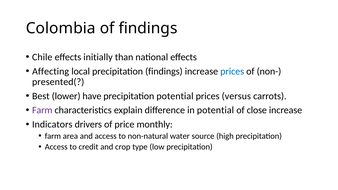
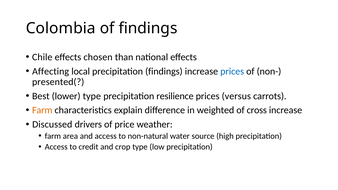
initially: initially -> chosen (98, 57)
lower have: have -> type (92, 96)
precipitation potential: potential -> resilience (175, 96)
Farm colour: purple -> orange (42, 110)
in potential: potential -> weighted (215, 110)
close: close -> cross (257, 110)
Indicators: Indicators -> Discussed (52, 124)
monthly: monthly -> weather (155, 124)
